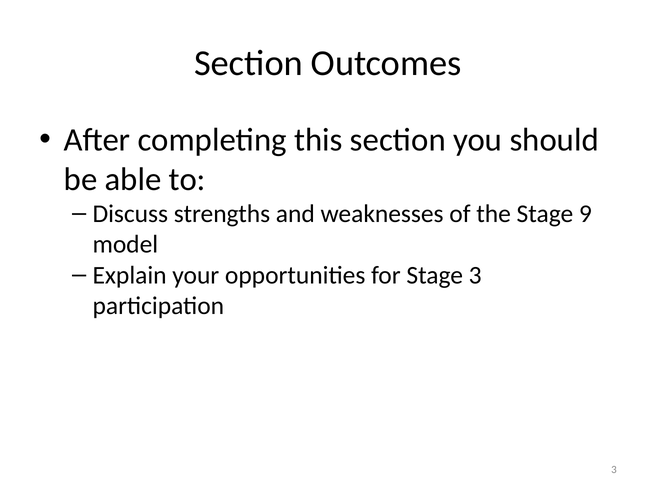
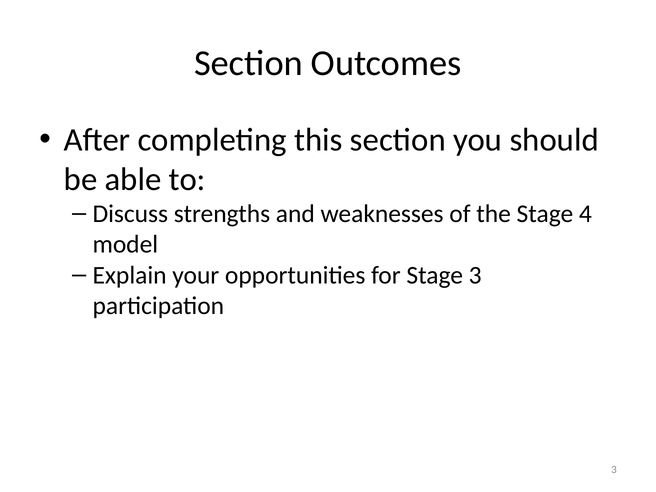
9: 9 -> 4 (585, 214)
